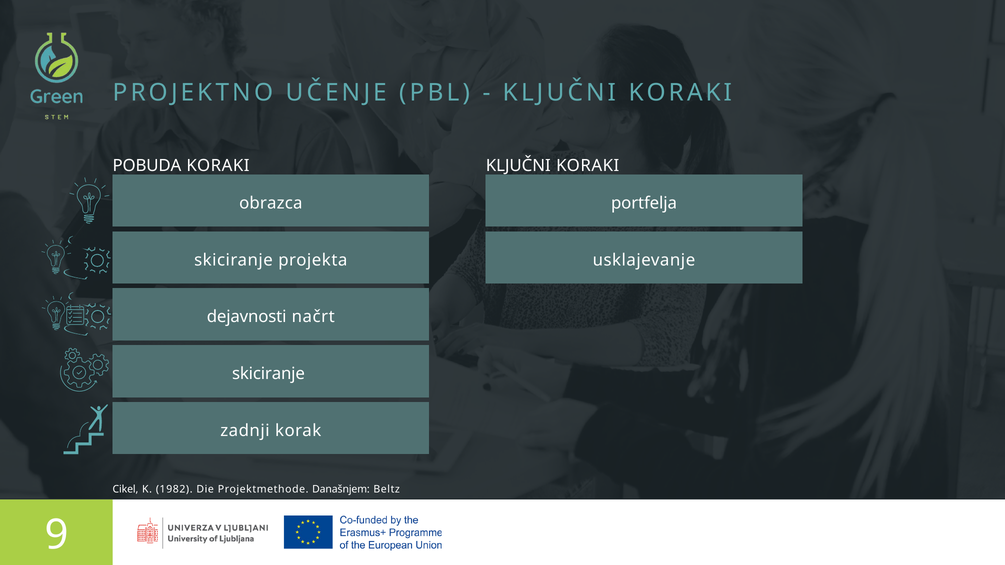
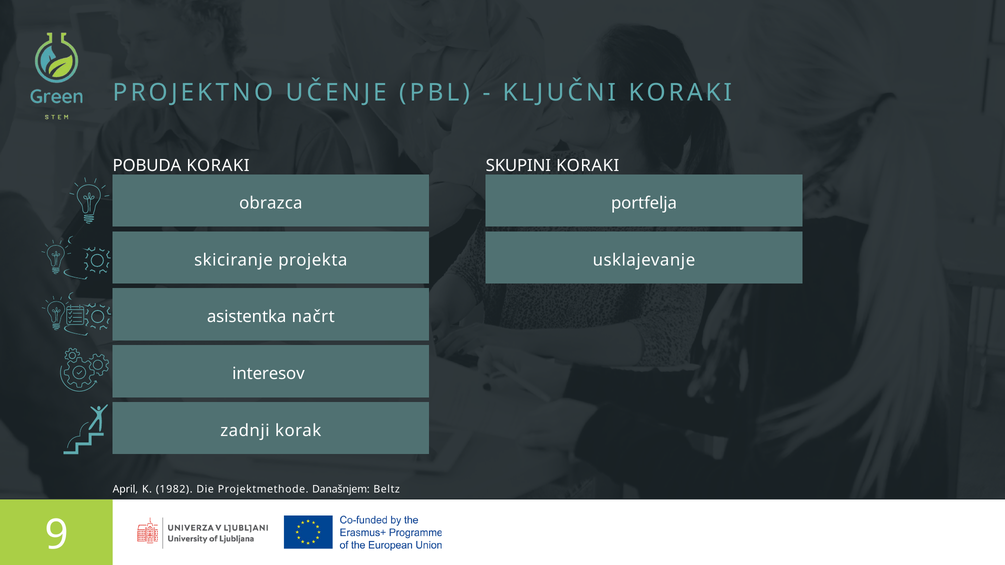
KORAKI KLJUČNI: KLJUČNI -> SKUPINI (518, 166)
dejavnosti: dejavnosti -> asistentka (247, 317)
skiciranje: skiciranje -> interesov (268, 374)
Cikel: Cikel -> April (125, 490)
